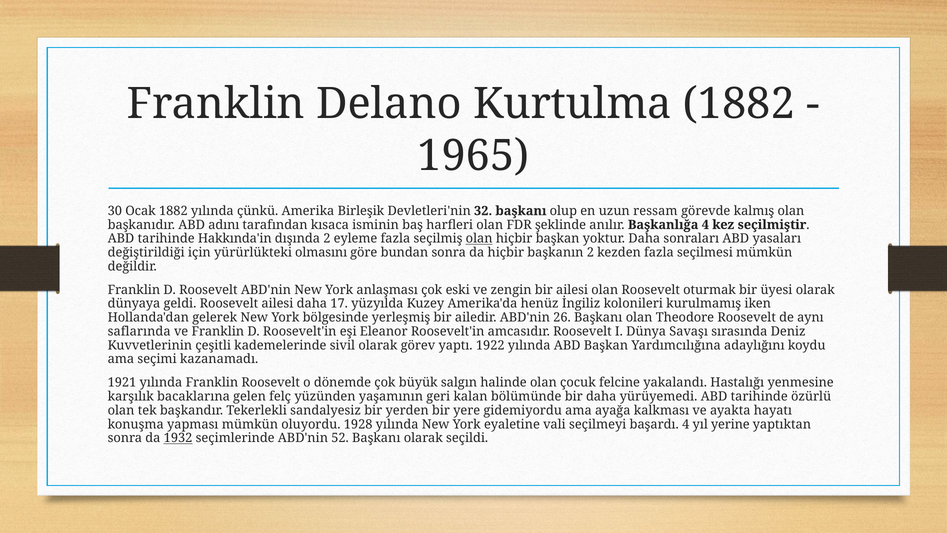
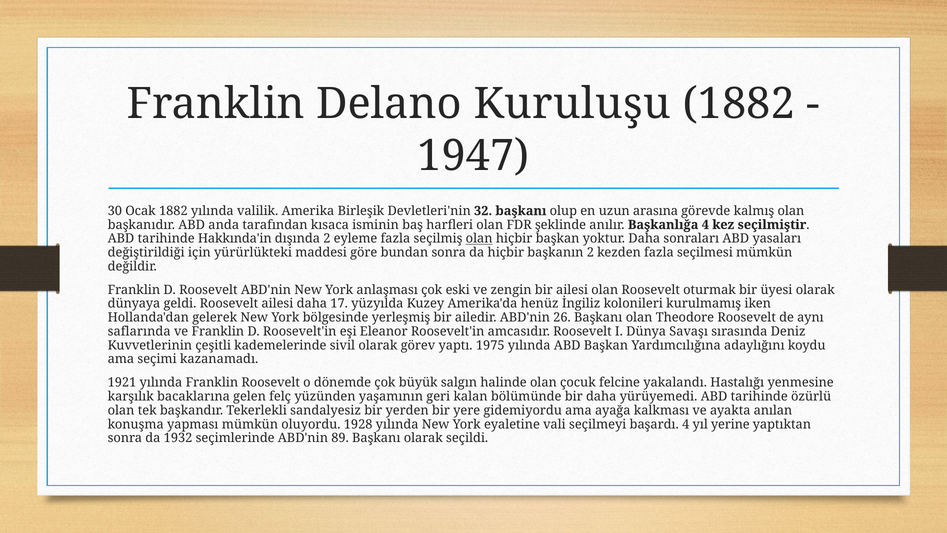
Kurtulma: Kurtulma -> Kuruluşu (572, 104)
1965: 1965 -> 1947 (473, 156)
çünkü: çünkü -> valilik (258, 211)
ressam: ressam -> arasına (656, 211)
adını: adını -> anda (224, 225)
olmasını: olmasını -> maddesi (321, 252)
1922: 1922 -> 1975 (490, 345)
hayatı: hayatı -> anılan (773, 410)
1932 underline: present -> none (178, 438)
52: 52 -> 89 (340, 438)
